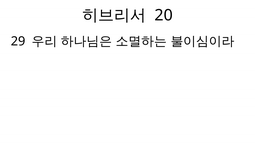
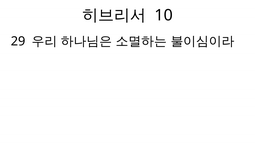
20: 20 -> 10 (164, 15)
